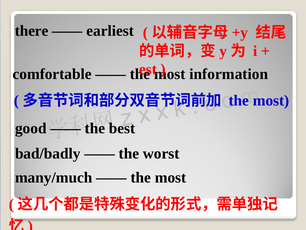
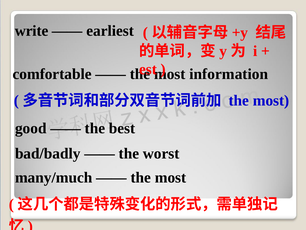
there: there -> write (32, 31)
